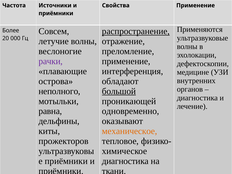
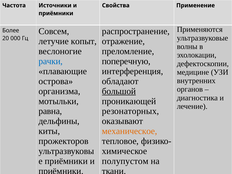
распространение underline: present -> none (136, 31)
летучие волны: волны -> копыт (84, 41)
рачки colour: purple -> blue (51, 61)
применение: применение -> поперечную (126, 61)
неполного: неполного -> организма (59, 91)
одновременно: одновременно -> резонаторных (131, 111)
диагностика: диагностика -> полупустом (125, 161)
